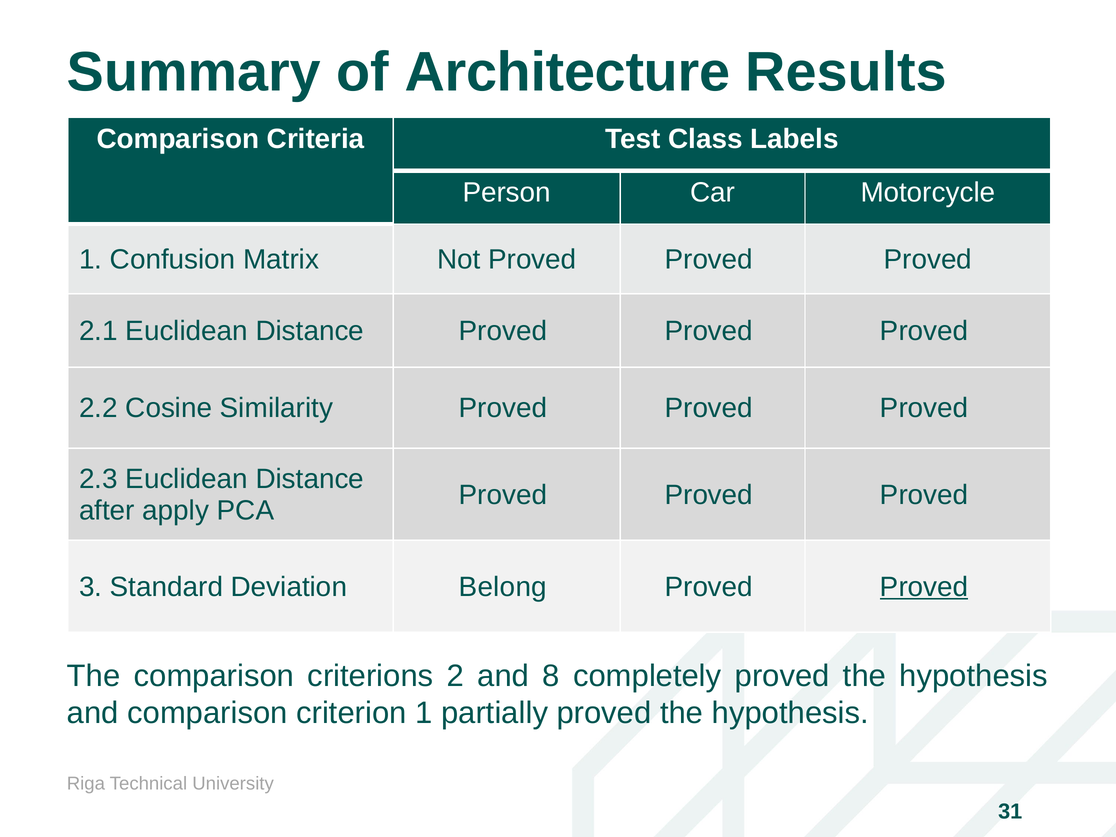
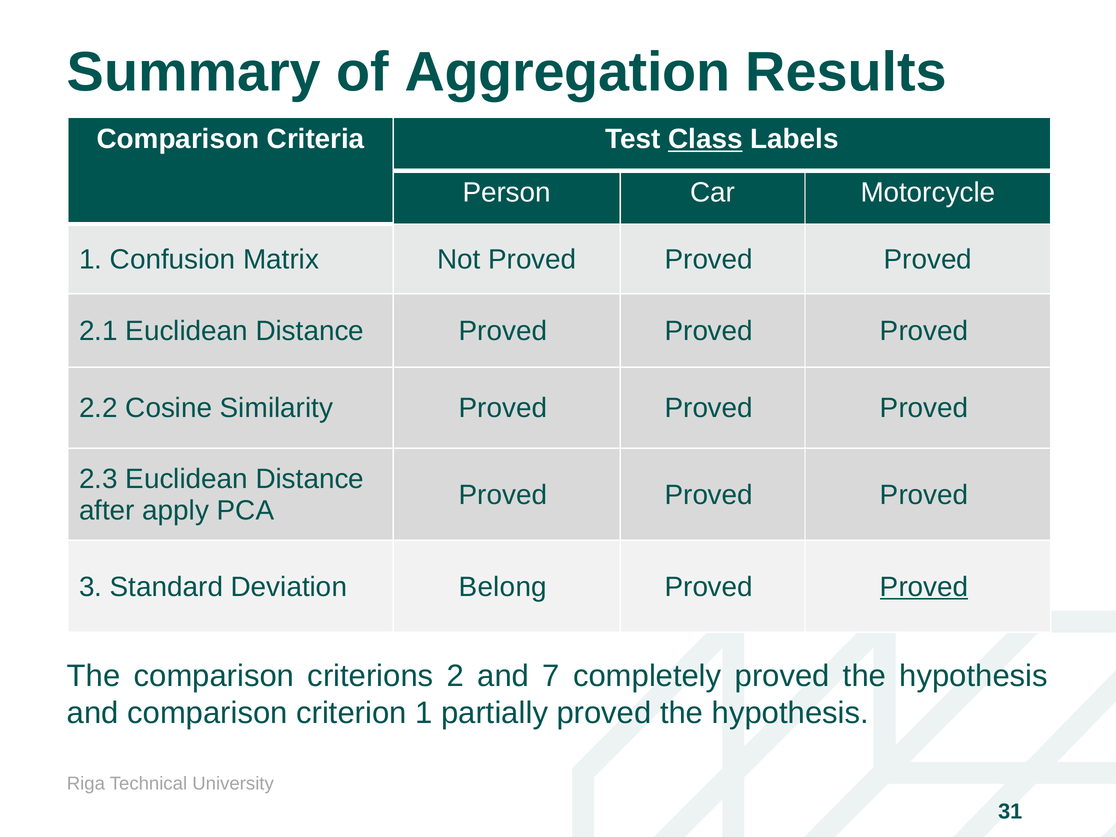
Architecture: Architecture -> Aggregation (567, 72)
Class underline: none -> present (705, 139)
8: 8 -> 7 (551, 676)
